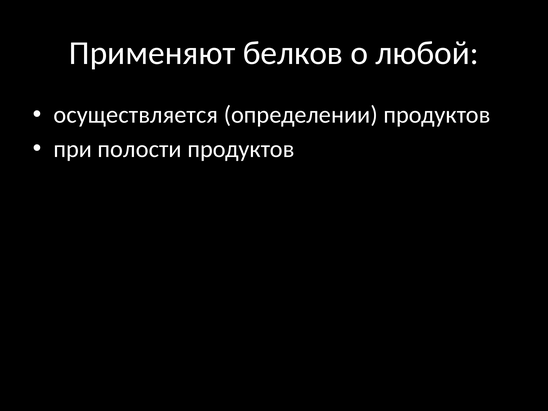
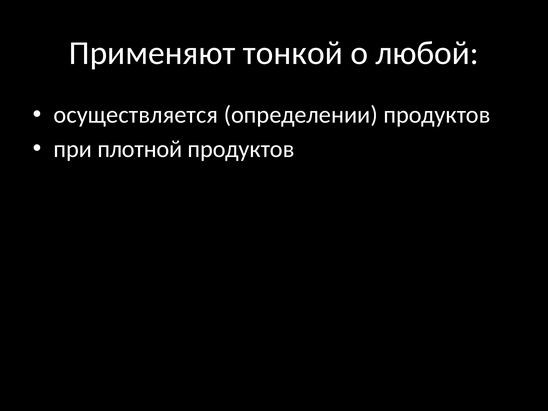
белков: белков -> тонкой (293, 53)
полости: полости -> плотной (140, 149)
